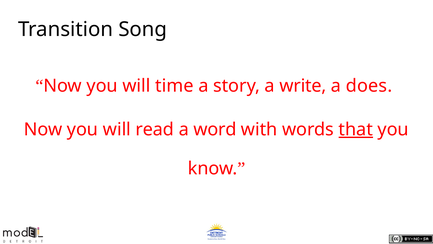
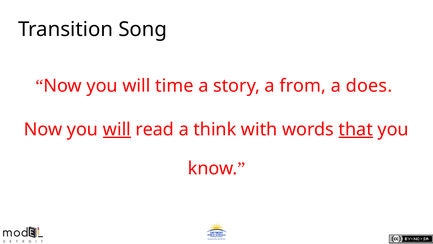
write: write -> from (303, 86)
will underline: none -> present (117, 129)
word: word -> think (215, 129)
